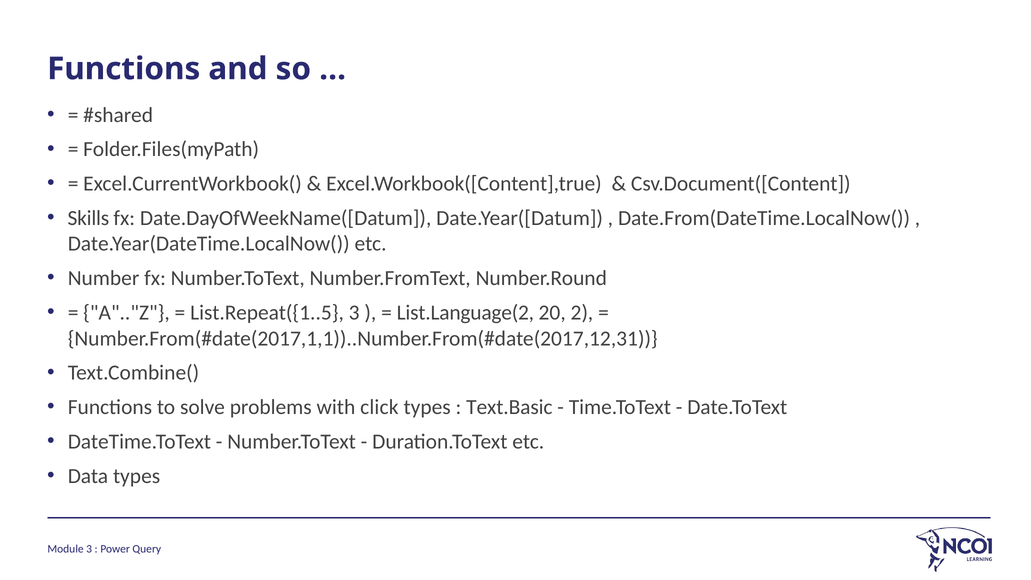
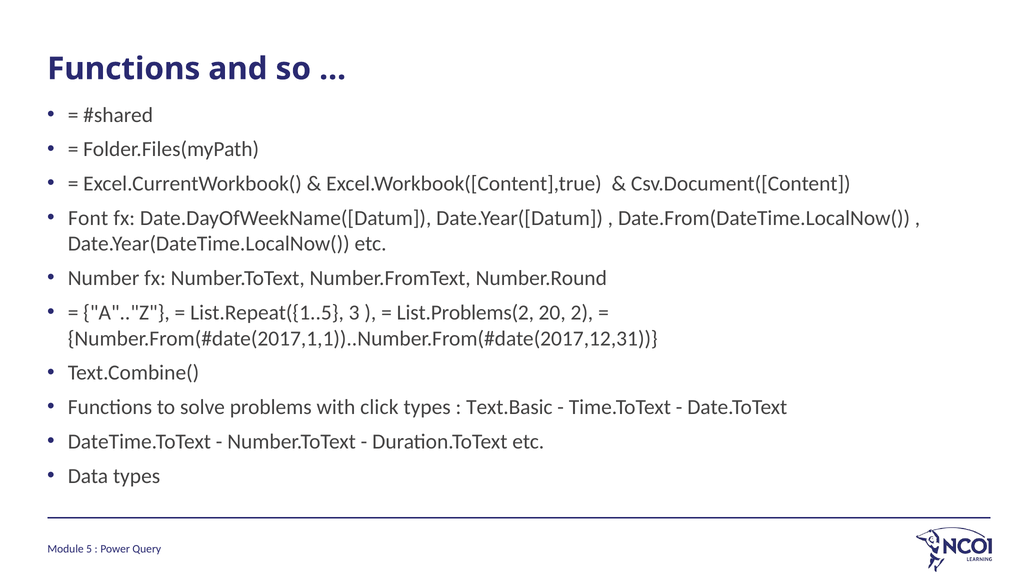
Skills: Skills -> Font (88, 218)
List.Language(2: List.Language(2 -> List.Problems(2 (465, 313)
Module 3: 3 -> 5 (89, 549)
